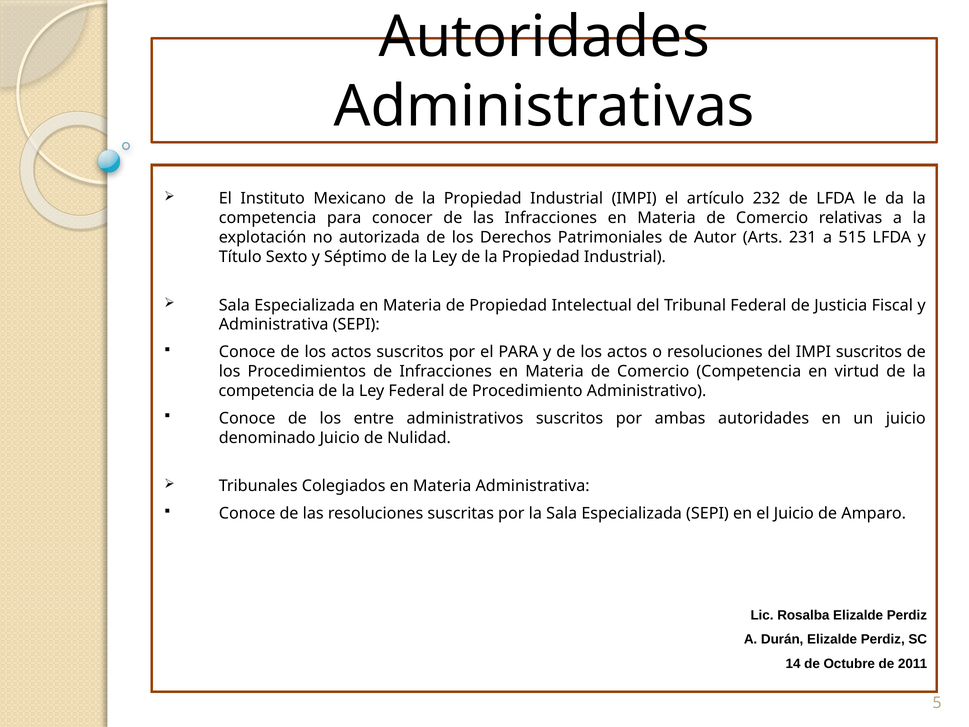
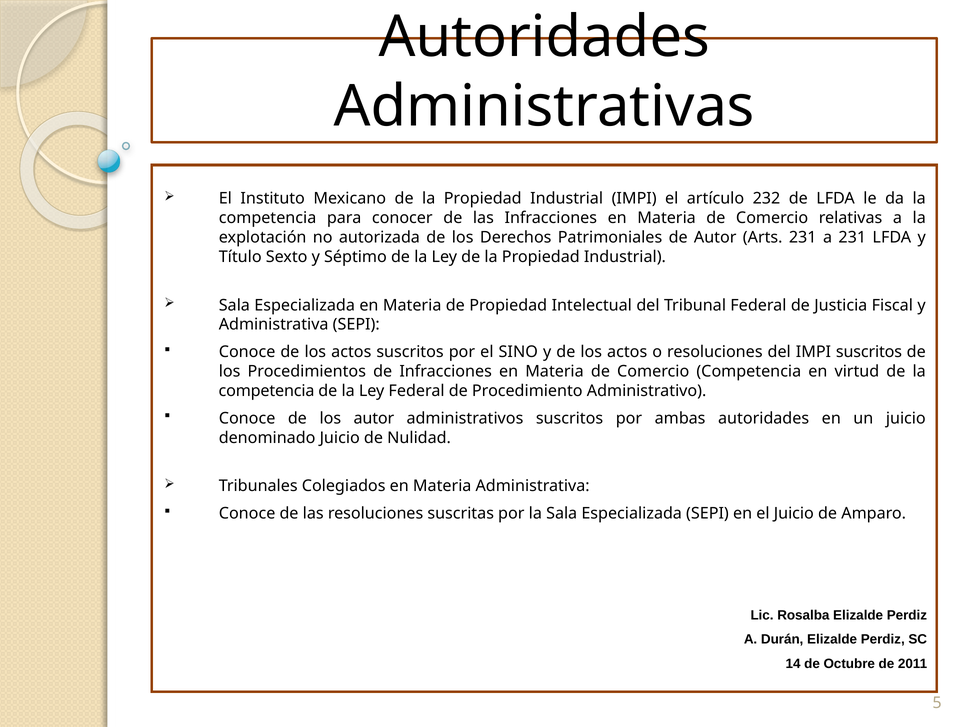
a 515: 515 -> 231 (852, 237)
el PARA: PARA -> SINO (518, 352)
los entre: entre -> autor (374, 418)
